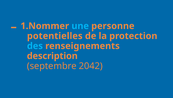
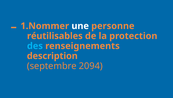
une colour: light blue -> white (80, 26)
potentielles: potentielles -> réutilisables (55, 36)
2042: 2042 -> 2094 (91, 65)
